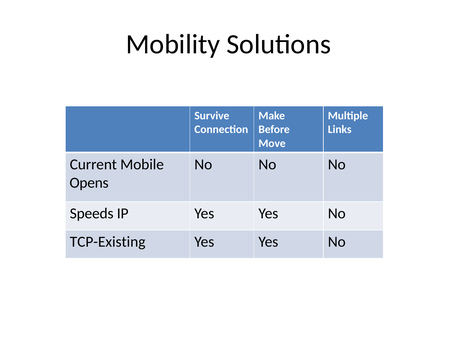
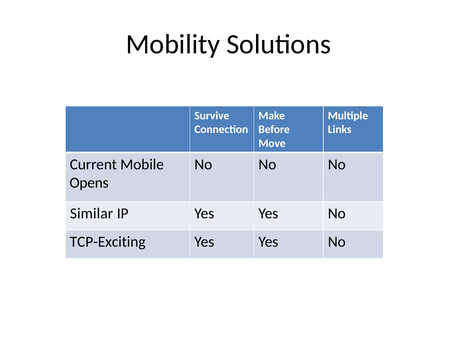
Speeds: Speeds -> Similar (92, 213)
TCP-Existing: TCP-Existing -> TCP-Exciting (108, 242)
